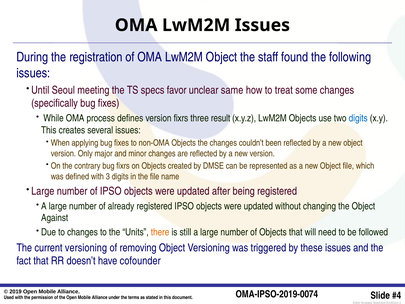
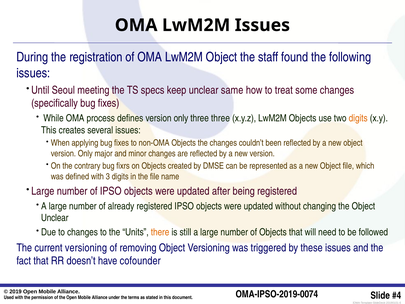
favor: favor -> keep (177, 90)
defines version fixrs: fixrs -> only (181, 118)
three result: result -> three (220, 118)
digits colour: blue -> orange (358, 118)
Against: Against -> Unclear (55, 218)
